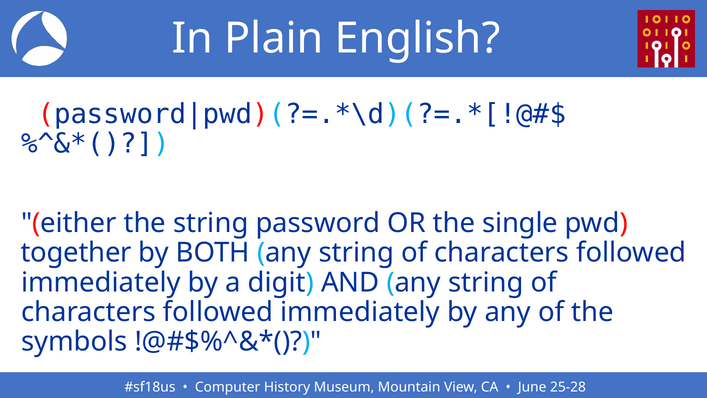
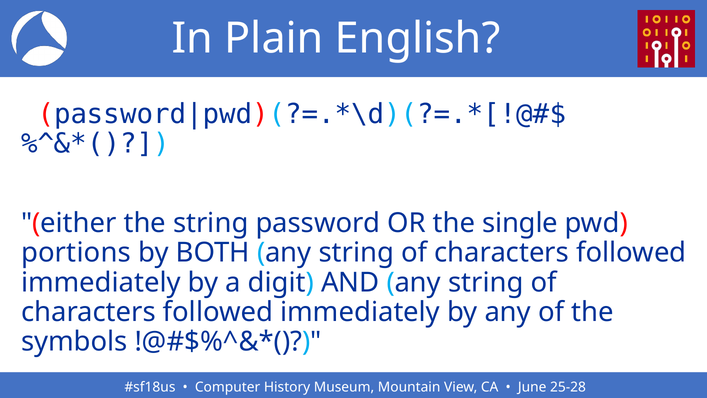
together: together -> portions (76, 253)
